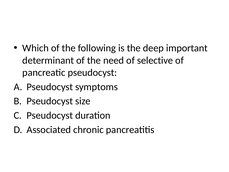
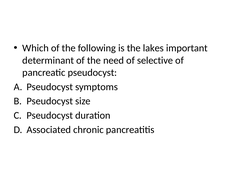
deep: deep -> lakes (153, 48)
